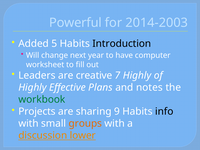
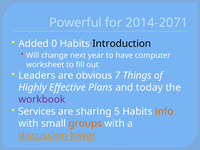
2014-2003: 2014-2003 -> 2014-2071 (157, 23)
5: 5 -> 0 (54, 44)
creative: creative -> obvious (94, 75)
7 Highly: Highly -> Things (137, 75)
notes: notes -> today (149, 87)
workbook colour: green -> purple (42, 99)
Projects: Projects -> Services (37, 111)
9: 9 -> 5 (117, 111)
info colour: black -> orange (164, 111)
